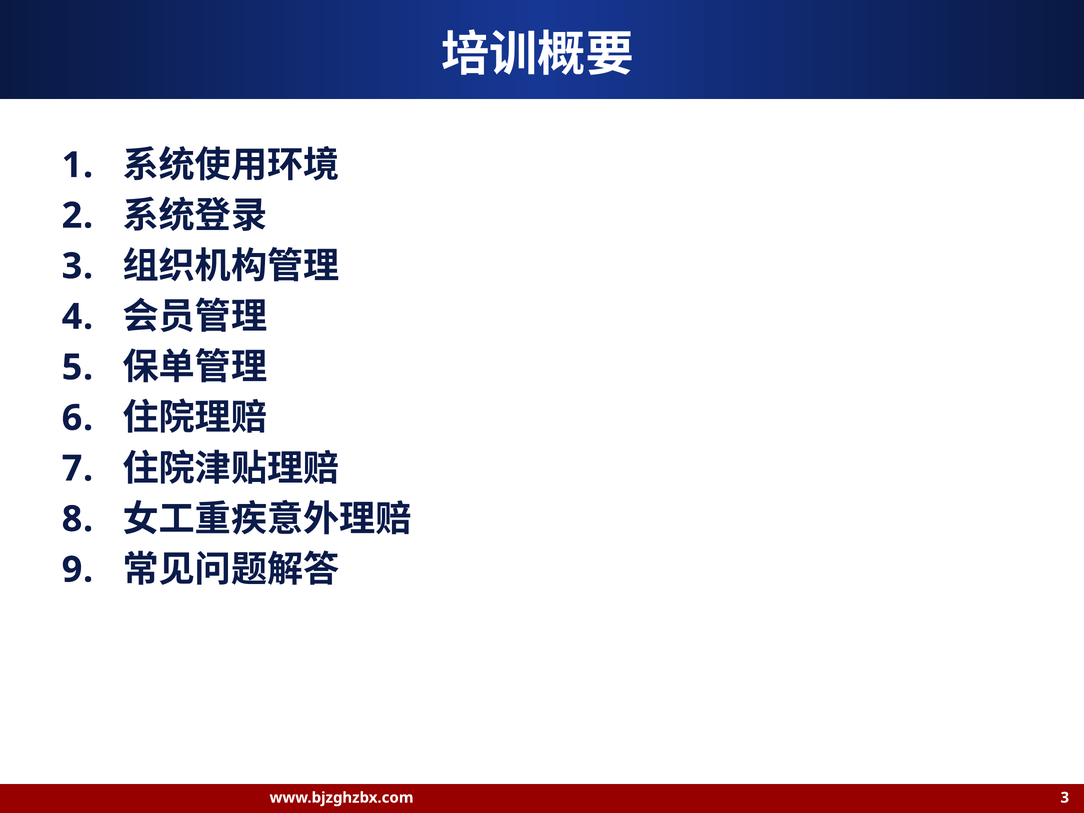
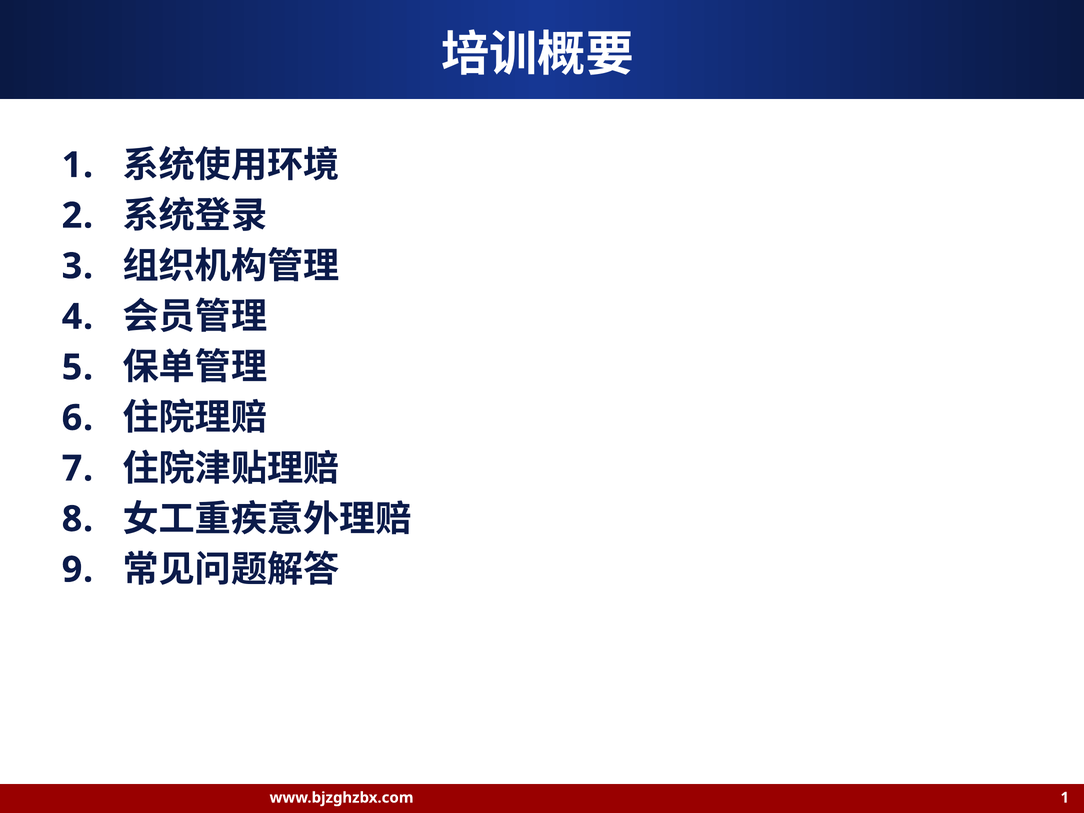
www.bjzghzbx.com 3: 3 -> 1 (1065, 798)
